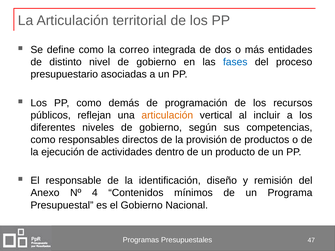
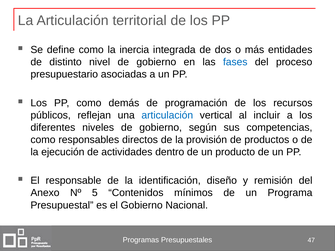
correo: correo -> inercia (134, 50)
articulación colour: orange -> blue (167, 115)
4: 4 -> 5 (95, 193)
